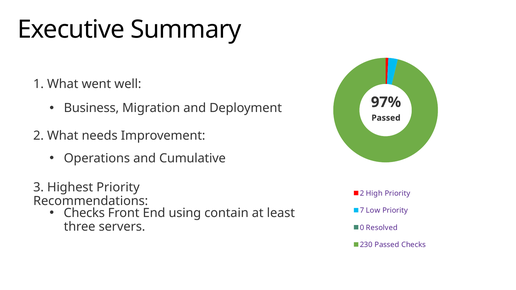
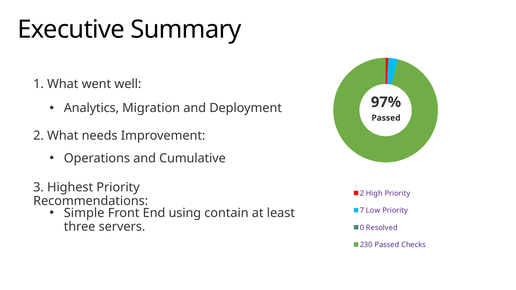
Business: Business -> Analytics (91, 108)
Checks: Checks -> Simple (84, 213)
